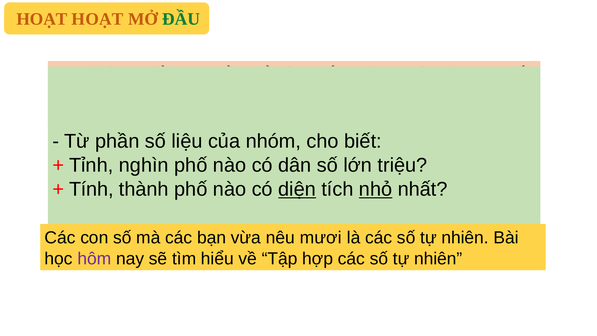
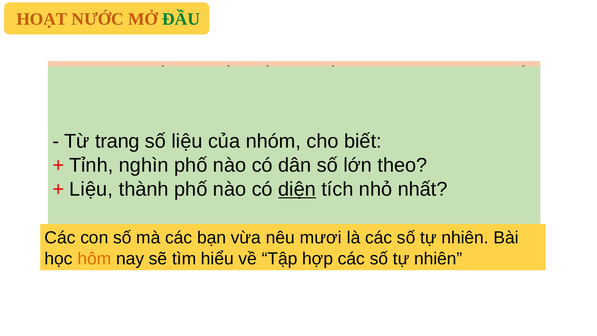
HOẠT HOẠT: HOẠT -> NƯỚC (98, 19)
Từ phần: phần -> trang (117, 141)
triệu: triệu -> theo (402, 165)
Tính: Tính -> Liệu (91, 189)
nhỏ underline: present -> none (376, 189)
hôm colour: purple -> orange (94, 259)
